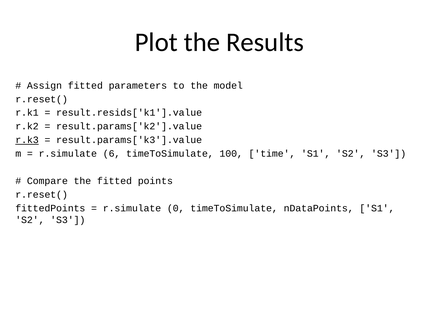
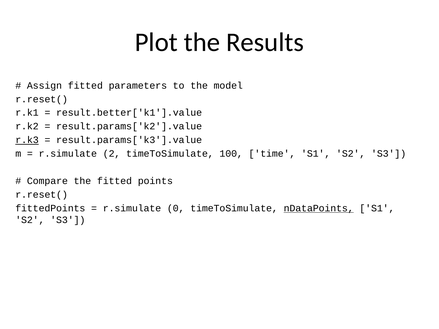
result.resids['k1'].value: result.resids['k1'].value -> result.better['k1'].value (129, 113)
6: 6 -> 2 (112, 154)
nDataPoints underline: none -> present (319, 208)
